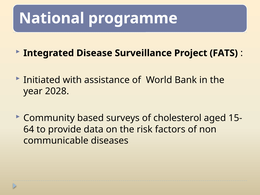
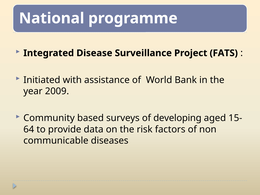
2028: 2028 -> 2009 (57, 91)
cholesterol: cholesterol -> developing (177, 118)
